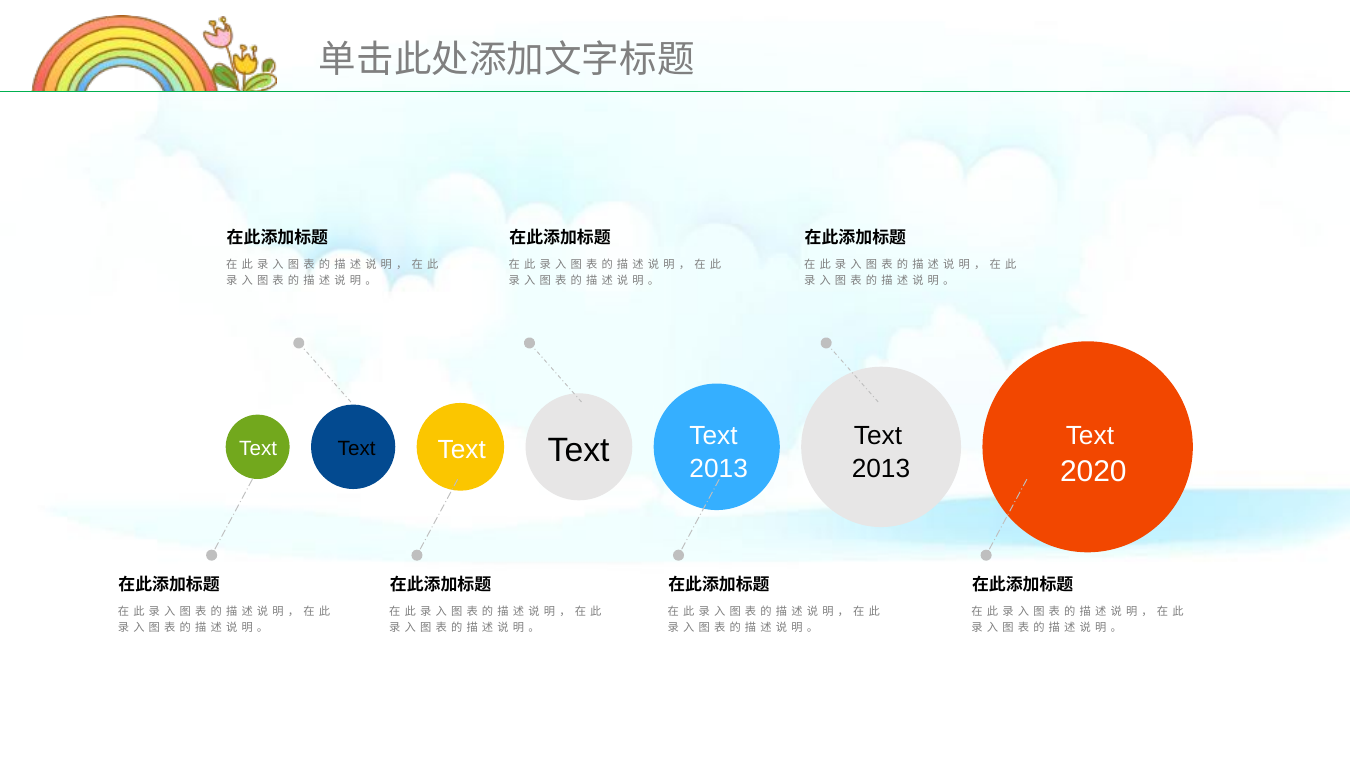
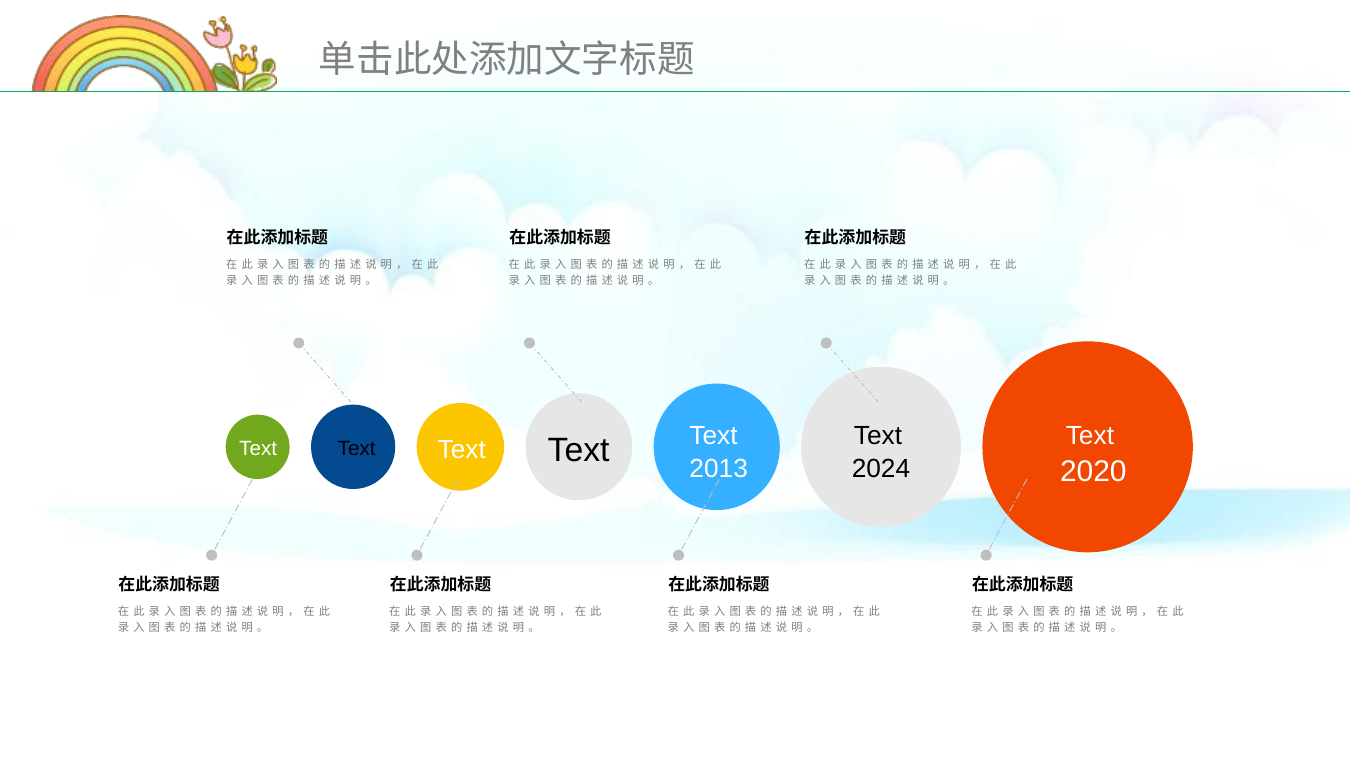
2013: 2013 -> 2024 (881, 469)
